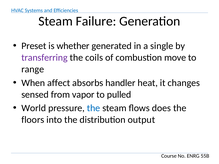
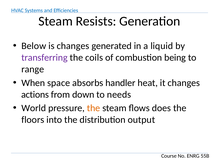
Failure: Failure -> Resists (96, 21)
Preset: Preset -> Below (34, 46)
is whether: whether -> changes (73, 46)
single: single -> liquid (162, 46)
move: move -> being (175, 58)
affect: affect -> space (59, 83)
sensed: sensed -> actions (35, 95)
vapor: vapor -> down (83, 95)
pulled: pulled -> needs (119, 95)
the colour: blue -> orange (94, 108)
